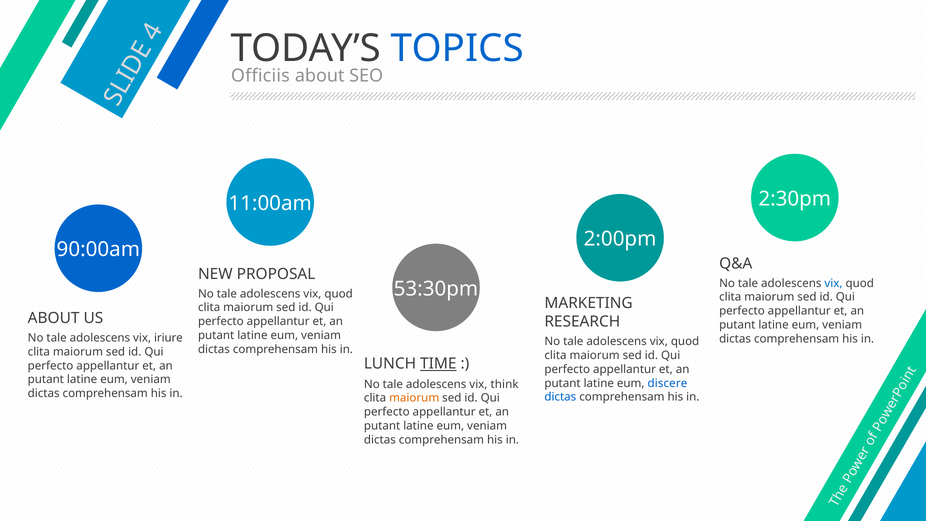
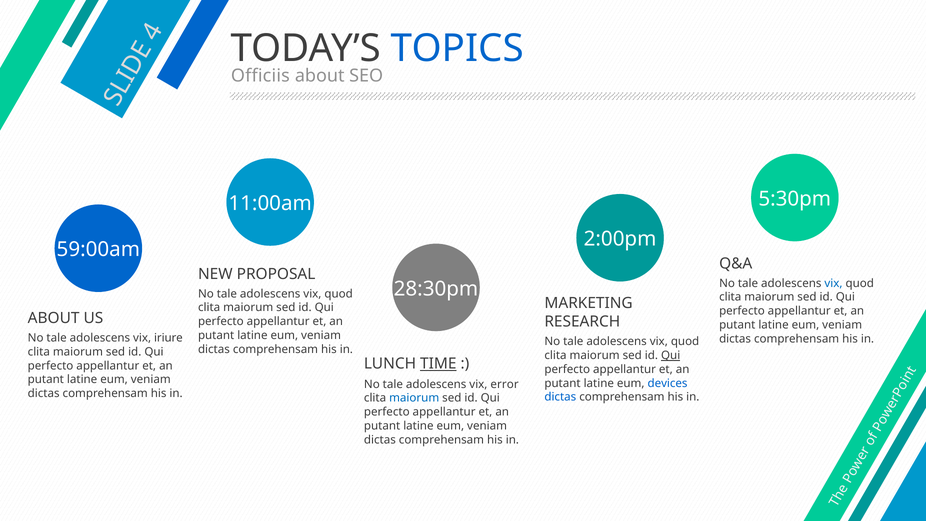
2:30pm: 2:30pm -> 5:30pm (795, 199)
90:00am: 90:00am -> 59:00am (98, 250)
53:30pm: 53:30pm -> 28:30pm (436, 289)
Qui underline: none -> present (671, 355)
discere: discere -> devices (668, 383)
think: think -> error (505, 384)
maiorum colour: orange -> blue (414, 398)
